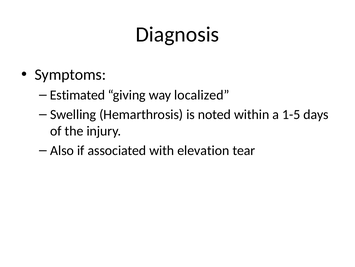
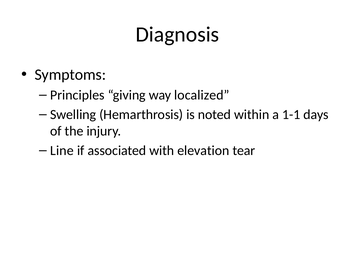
Estimated: Estimated -> Principles (77, 95)
1-5: 1-5 -> 1-1 (291, 114)
Also: Also -> Line (62, 150)
